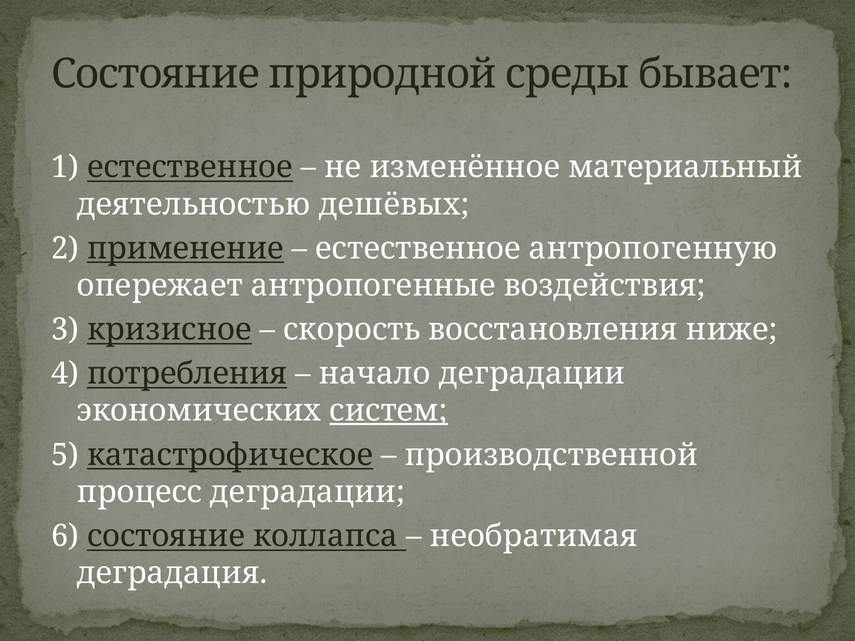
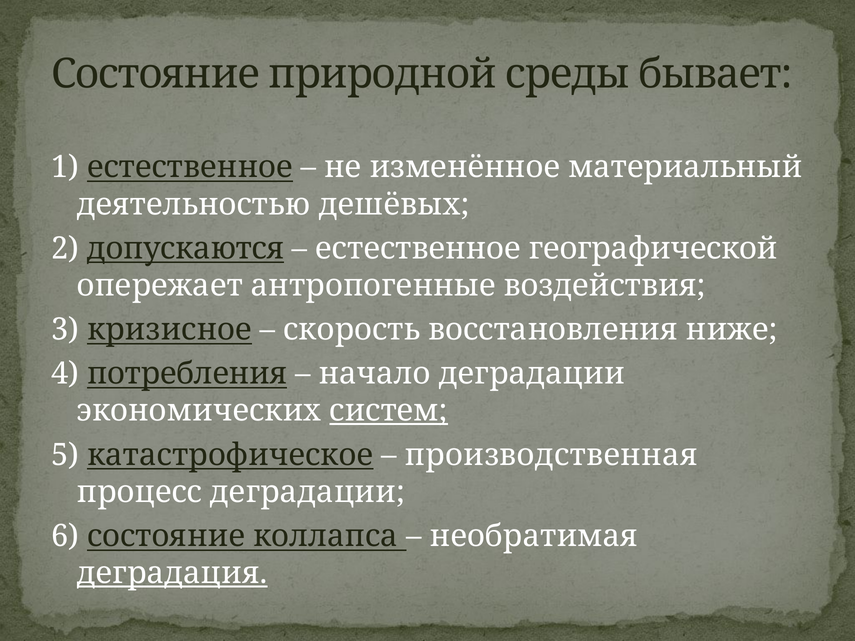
применение: применение -> допускаются (186, 249)
антропогенную: антропогенную -> географической (653, 249)
производственной: производственной -> производственная (551, 455)
деградация underline: none -> present (172, 573)
